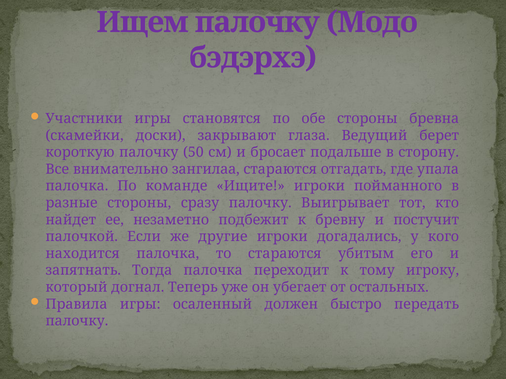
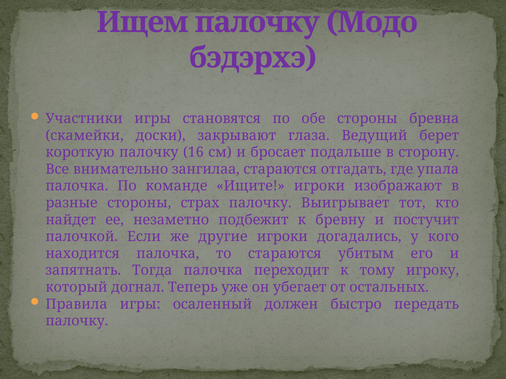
50: 50 -> 16 (193, 152)
пойманного: пойманного -> изображают (398, 186)
сразу: сразу -> страх (200, 203)
